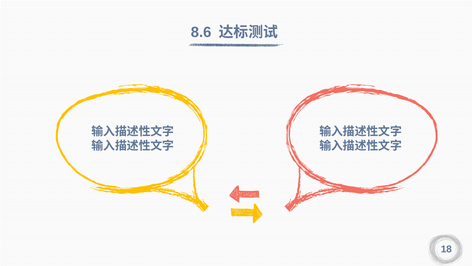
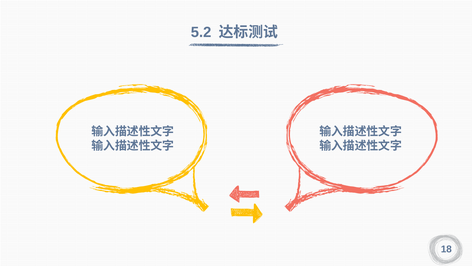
8.6: 8.6 -> 5.2 (201, 32)
